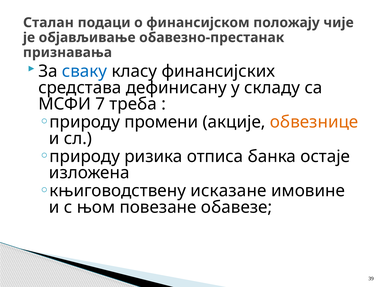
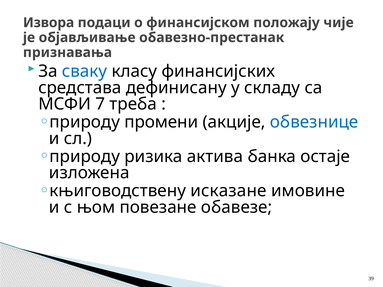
Сталан: Сталан -> Извора (49, 23)
обвезнице colour: orange -> blue (314, 122)
отписа: отписа -> актива (215, 157)
